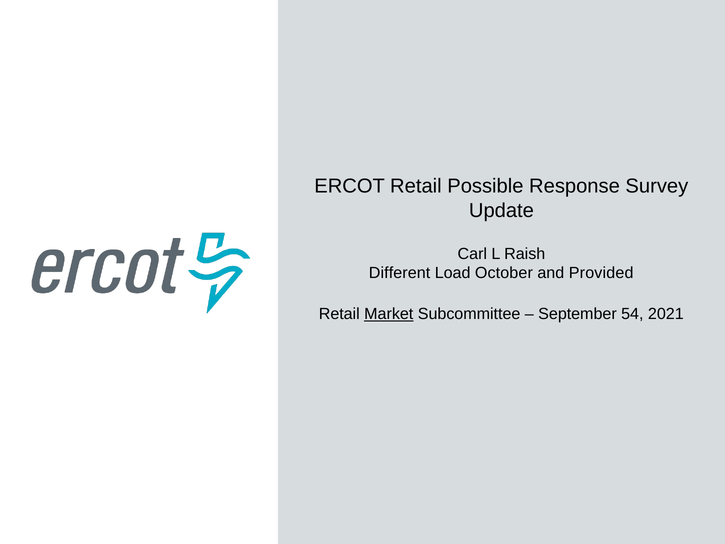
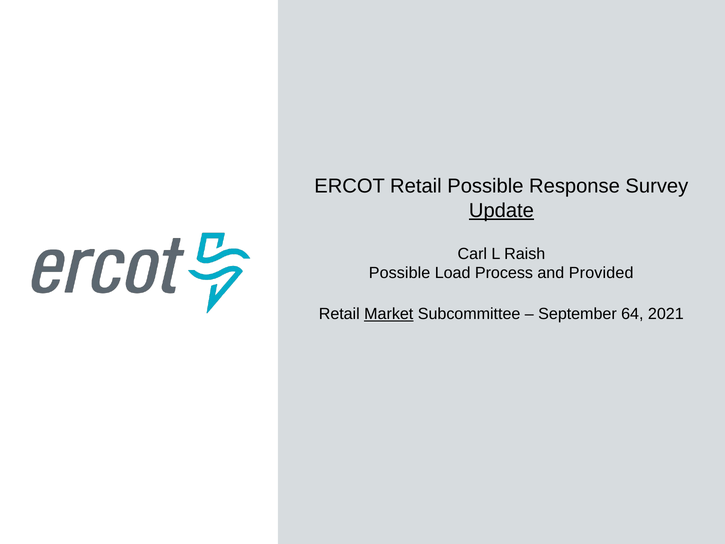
Update underline: none -> present (501, 210)
Different: Different -> Possible (400, 273)
October: October -> Process (504, 273)
54: 54 -> 64 (632, 314)
